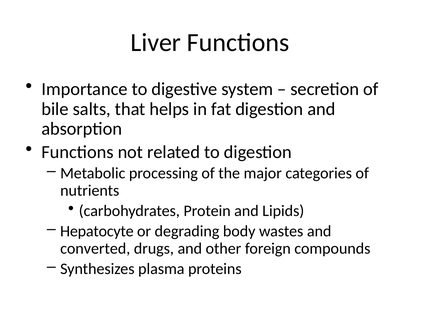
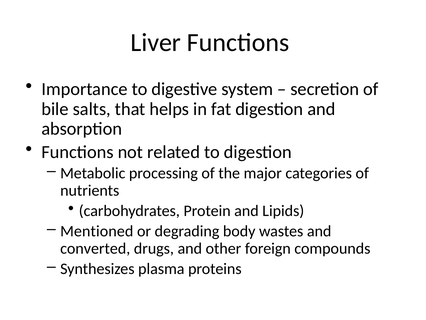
Hepatocyte: Hepatocyte -> Mentioned (97, 231)
